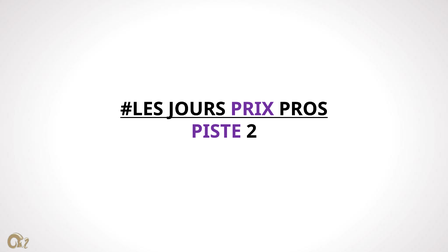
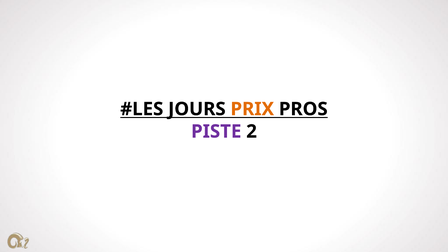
PRIX colour: purple -> orange (252, 109)
